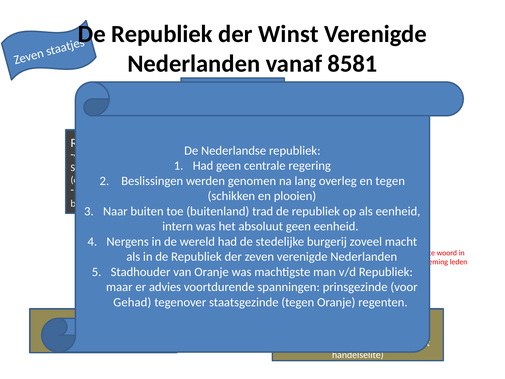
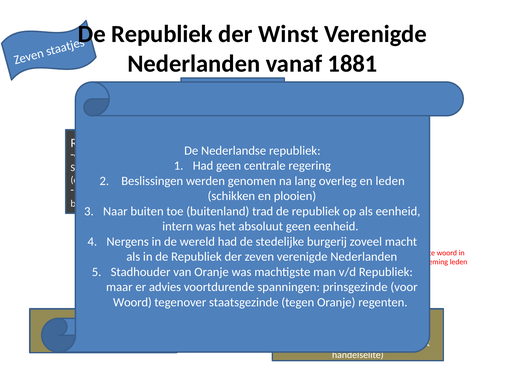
8581: 8581 -> 1881 (352, 64)
en tegen: tegen -> leden (390, 181)
Gehad: Gehad -> Woord (132, 302)
